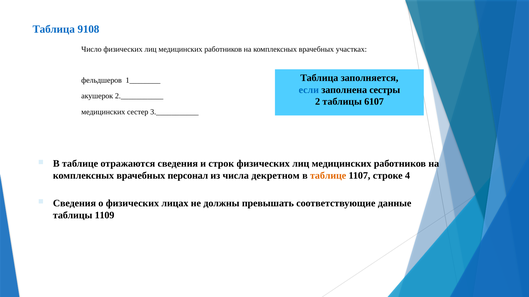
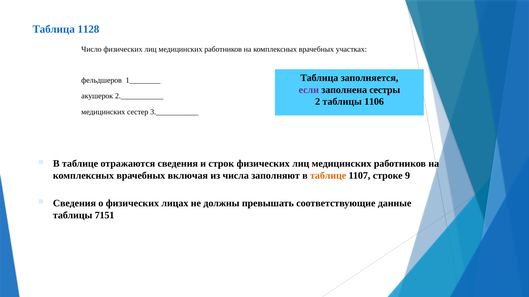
9108: 9108 -> 1128 (88, 29)
если colour: blue -> purple (309, 90)
6107: 6107 -> 1106 (374, 102)
персонал: персонал -> включая (188, 176)
декретном: декретном -> заполняют (276, 176)
4: 4 -> 9 (408, 176)
1109: 1109 -> 7151 (105, 216)
